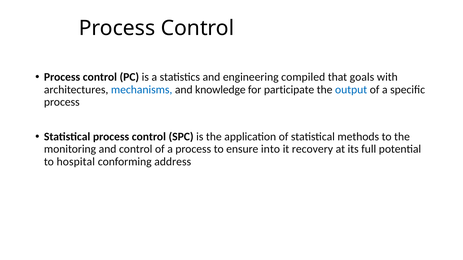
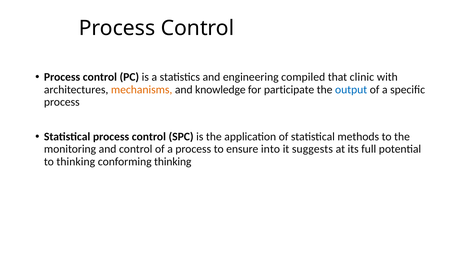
goals: goals -> clinic (362, 77)
mechanisms colour: blue -> orange (142, 90)
recovery: recovery -> suggests (312, 149)
to hospital: hospital -> thinking (76, 162)
conforming address: address -> thinking (173, 162)
